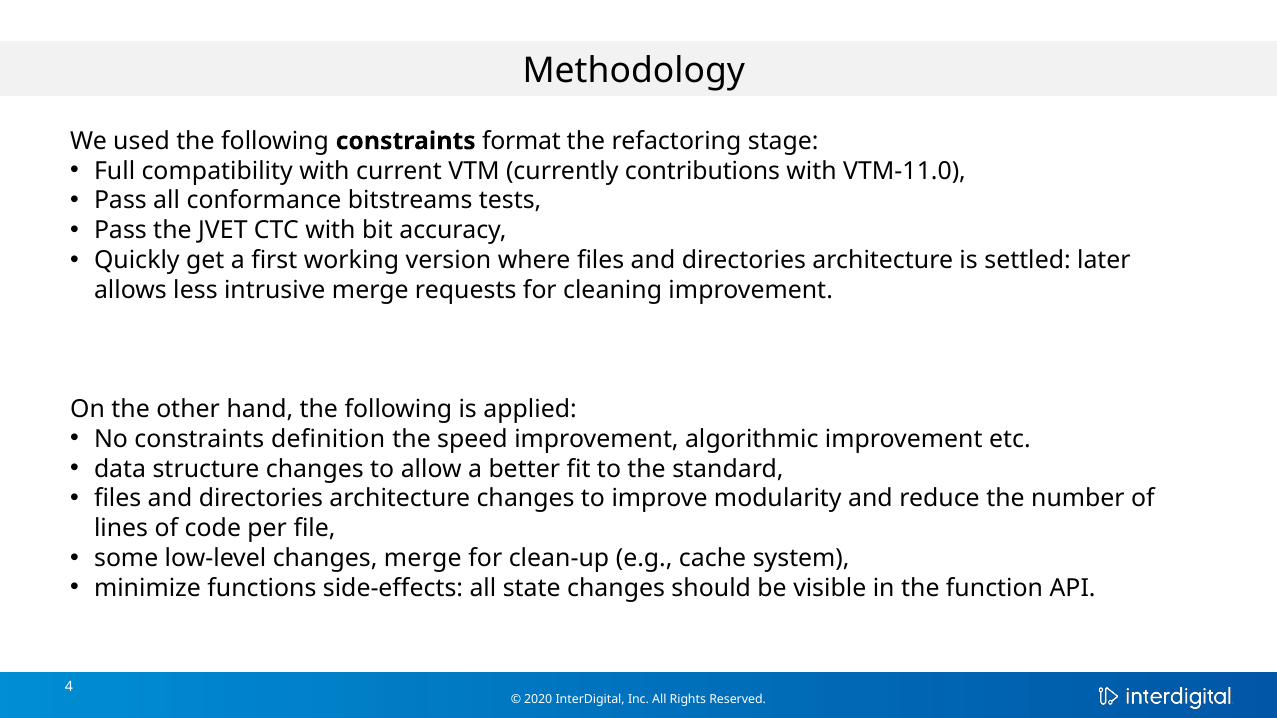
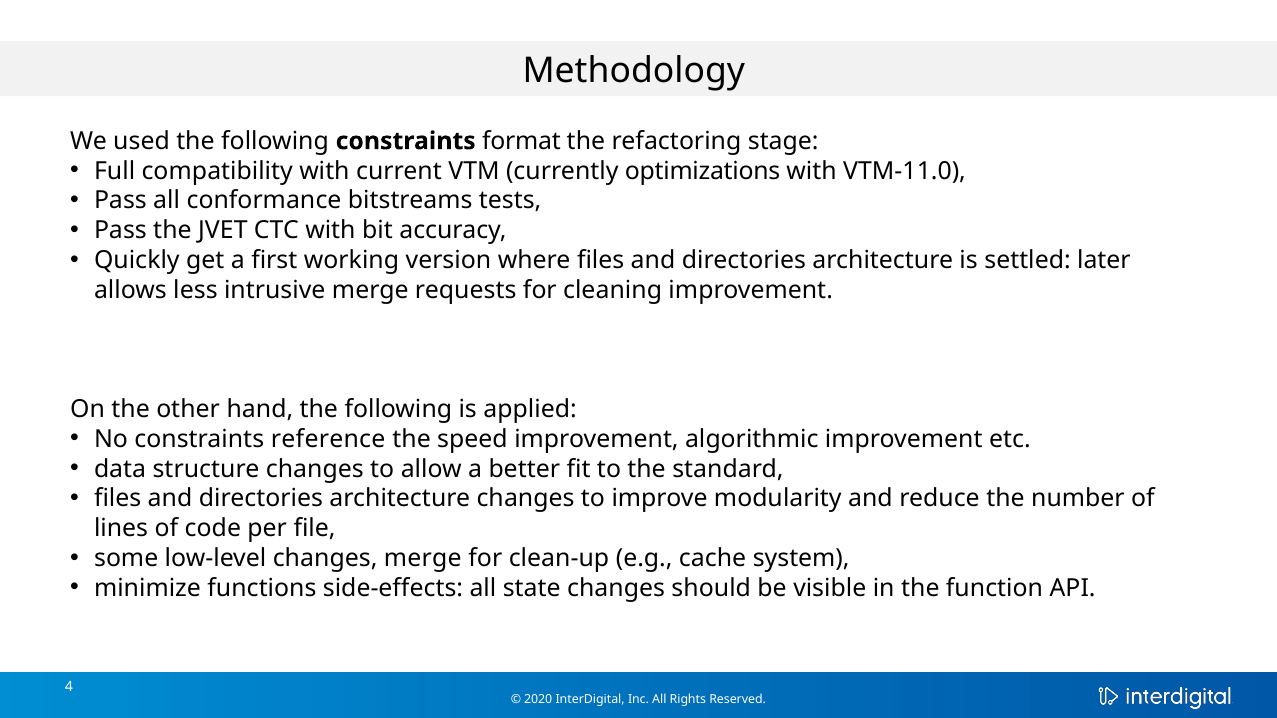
contributions: contributions -> optimizations (703, 171)
definition: definition -> reference (328, 439)
